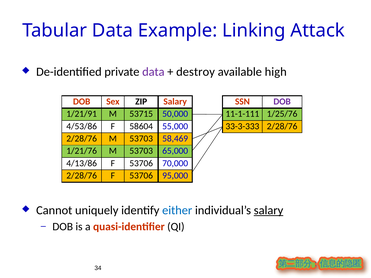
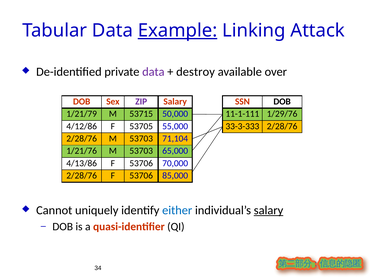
Example underline: none -> present (178, 31)
high: high -> over (276, 72)
ZIP colour: black -> purple (141, 102)
DOB colour: purple -> black (282, 102)
1/21/91: 1/21/91 -> 1/21/79 (82, 114)
1/25/76: 1/25/76 -> 1/29/76 (282, 114)
4/53/86: 4/53/86 -> 4/12/86 (82, 126)
58604: 58604 -> 53705 (141, 126)
58,469: 58,469 -> 71,104 (175, 139)
95,000: 95,000 -> 85,000 (175, 176)
